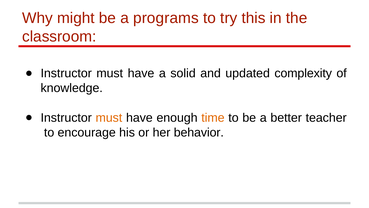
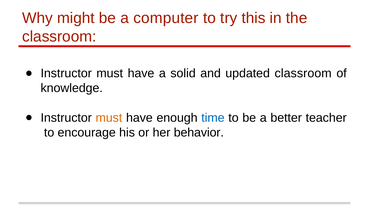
programs: programs -> computer (166, 18)
updated complexity: complexity -> classroom (303, 73)
time colour: orange -> blue (213, 118)
